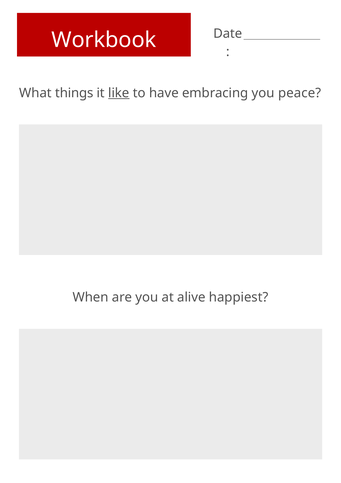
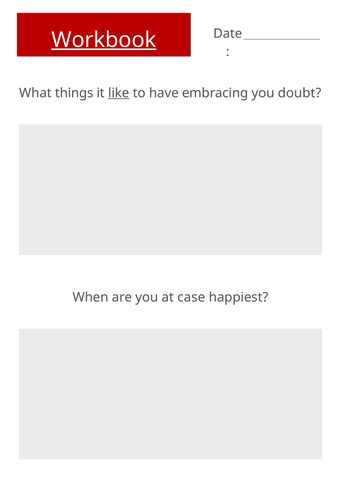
Workbook underline: none -> present (104, 40)
peace: peace -> doubt (300, 93)
alive: alive -> case (191, 297)
